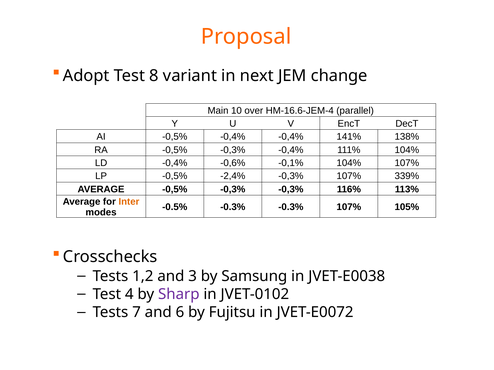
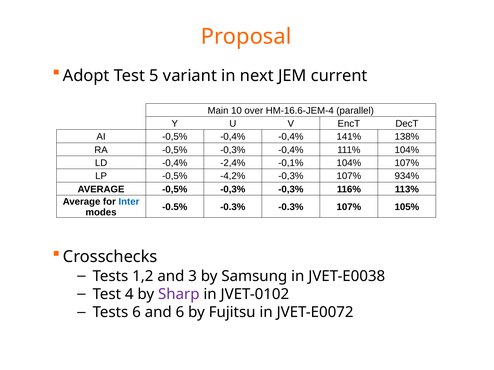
8: 8 -> 5 (154, 76)
change: change -> current (339, 76)
-0,6%: -0,6% -> -2,4% (233, 163)
-2,4%: -2,4% -> -4,2% (233, 176)
339%: 339% -> 934% (407, 176)
Inter colour: orange -> blue (129, 202)
Tests 7: 7 -> 6 (137, 313)
